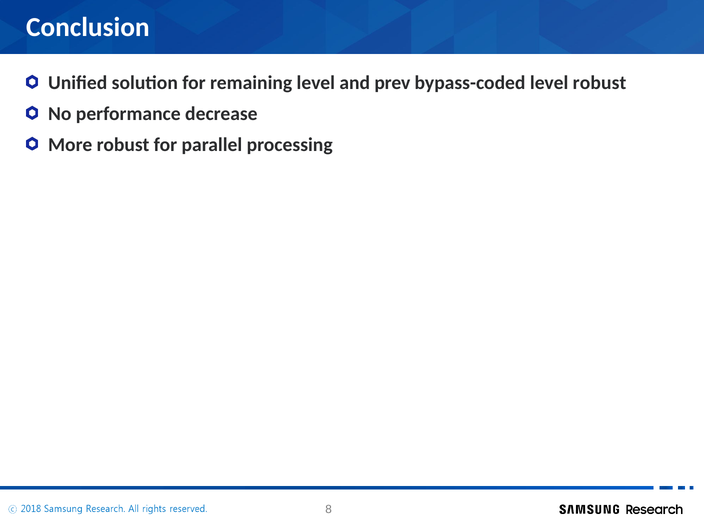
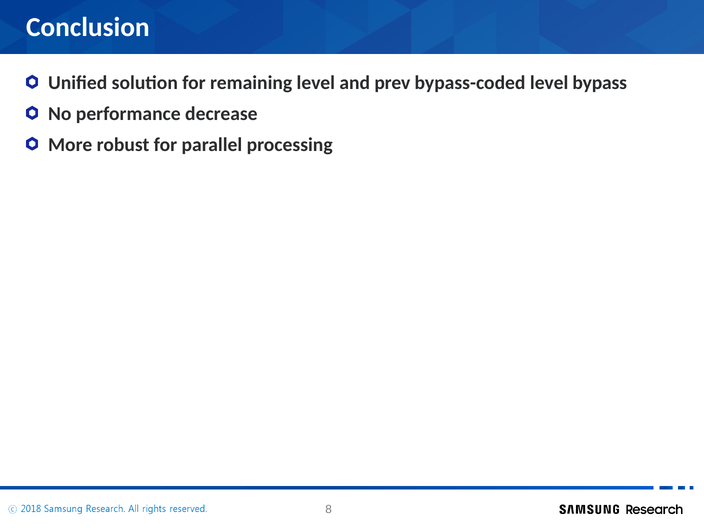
level robust: robust -> bypass (600, 83)
